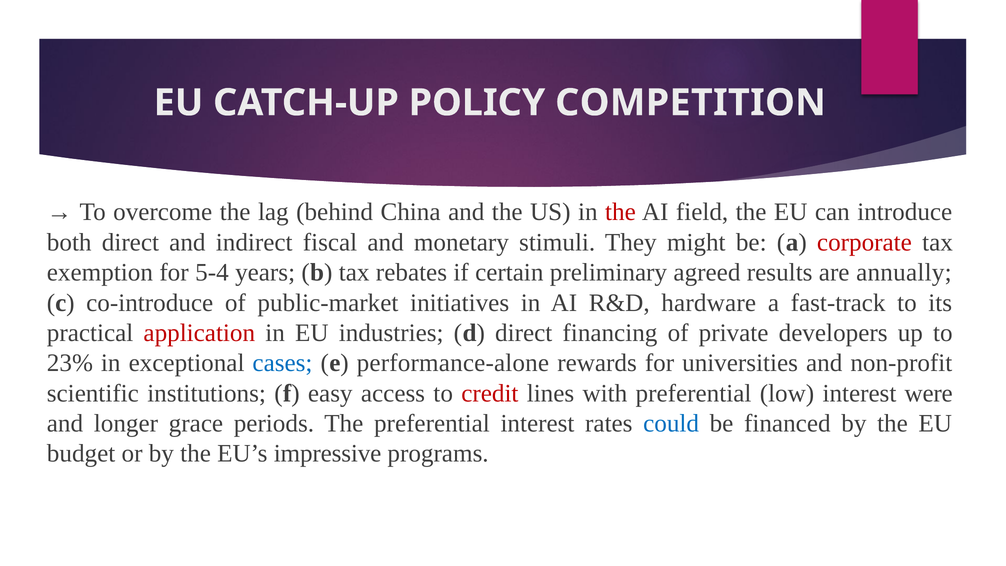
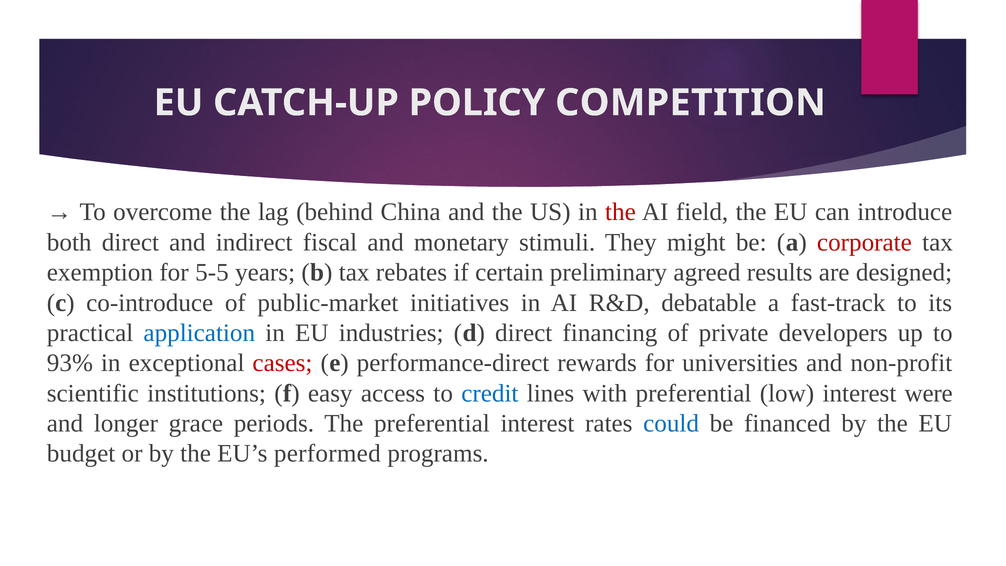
5-4: 5-4 -> 5-5 (212, 272)
annually: annually -> designed (904, 272)
hardware: hardware -> debatable (709, 303)
application colour: red -> blue (199, 333)
23%: 23% -> 93% (70, 363)
cases colour: blue -> red (282, 363)
performance-alone: performance-alone -> performance-direct (453, 363)
credit colour: red -> blue (490, 393)
impressive: impressive -> performed (327, 454)
